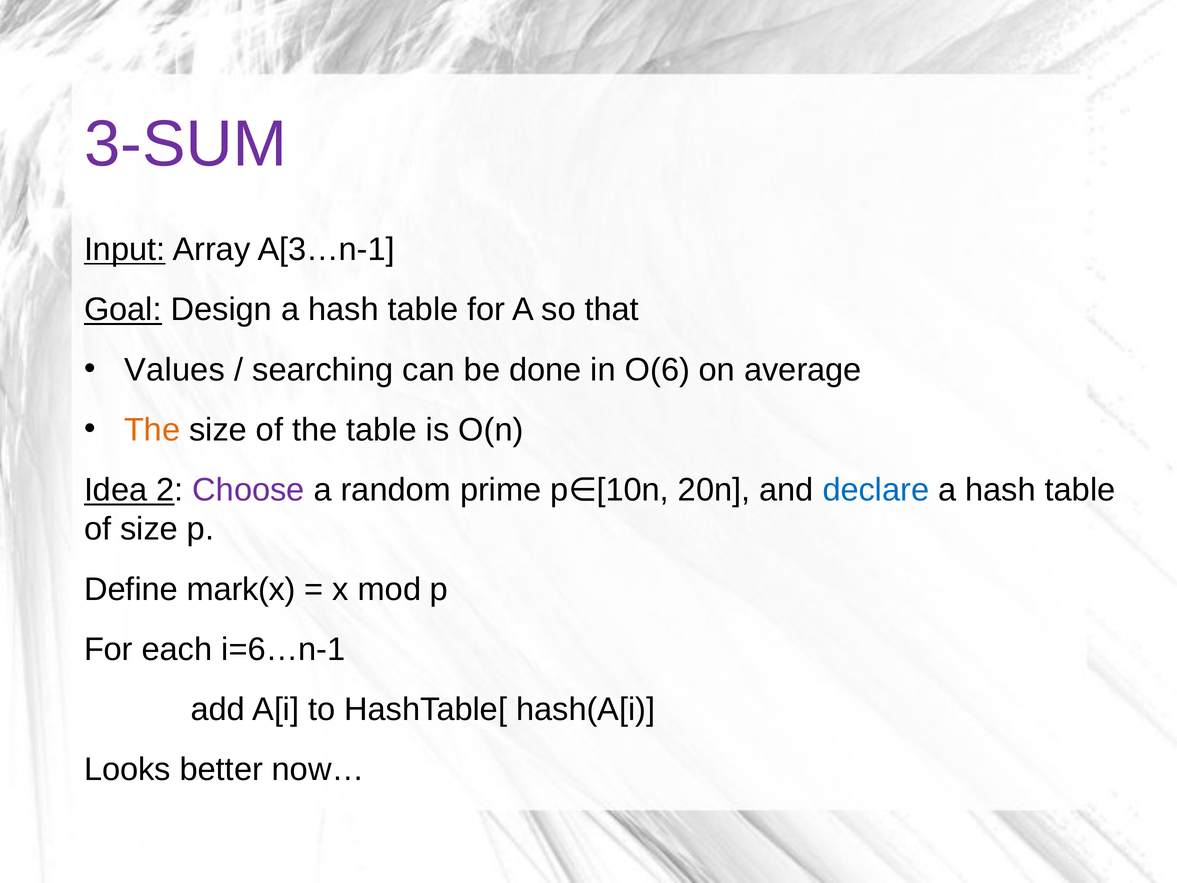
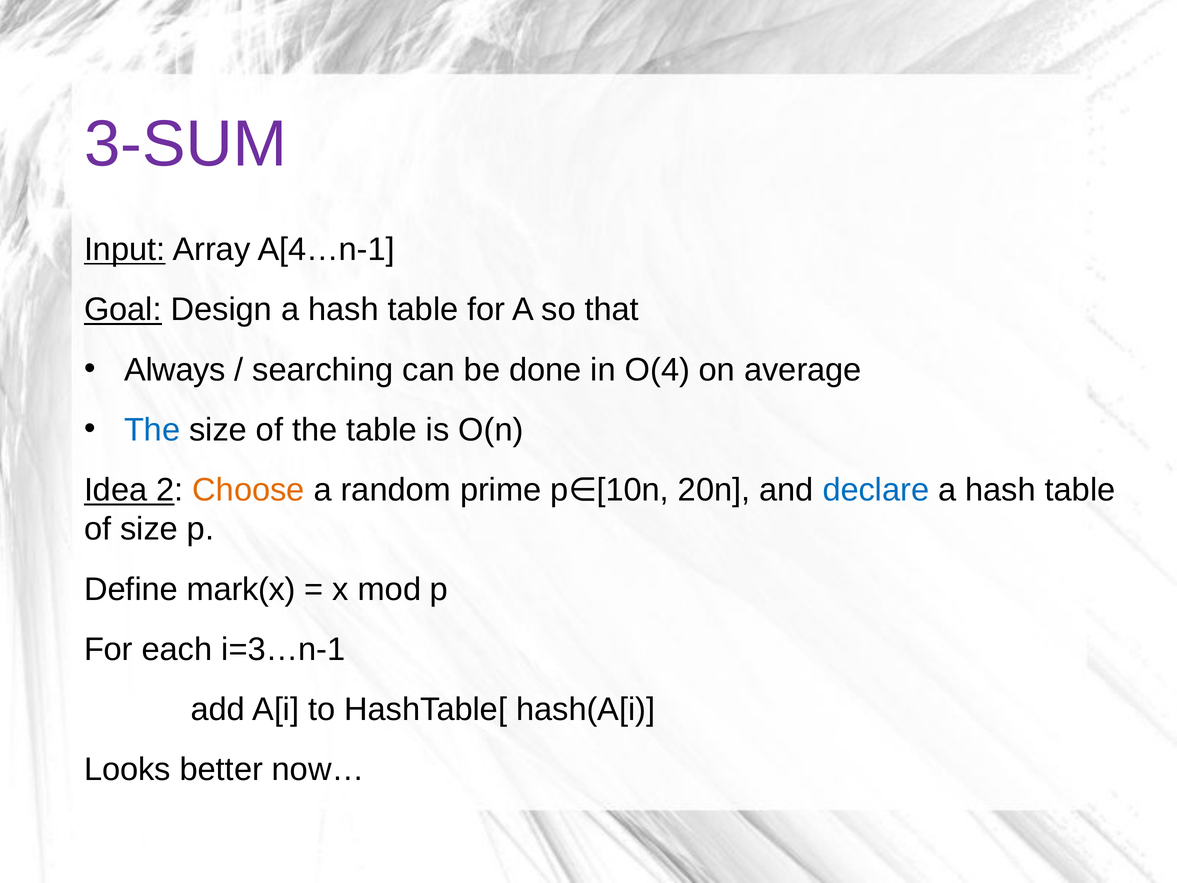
A[3…n-1: A[3…n-1 -> A[4…n-1 (326, 249)
Values: Values -> Always (175, 370)
O(6: O(6 -> O(4 (657, 370)
The colour: orange -> blue (152, 430)
Choose colour: purple -> orange (249, 490)
i=6…n-1: i=6…n-1 -> i=3…n-1 (283, 649)
